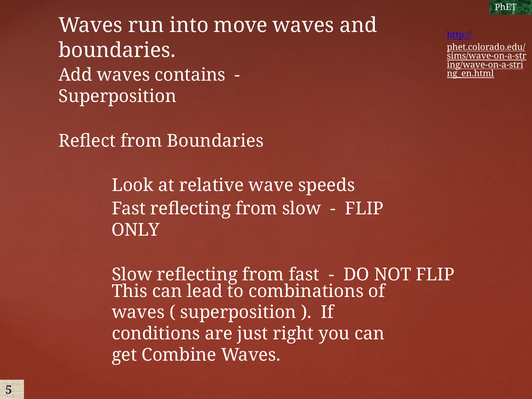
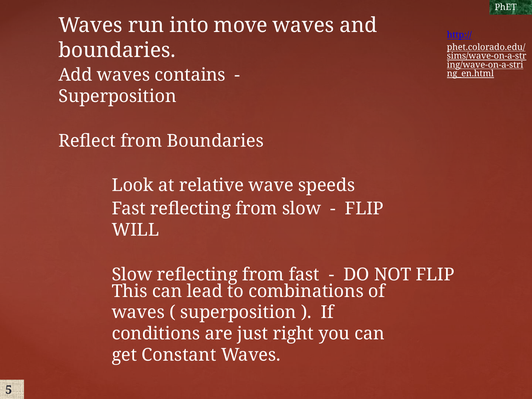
ONLY: ONLY -> WILL (135, 230)
Combine: Combine -> Constant (179, 355)
